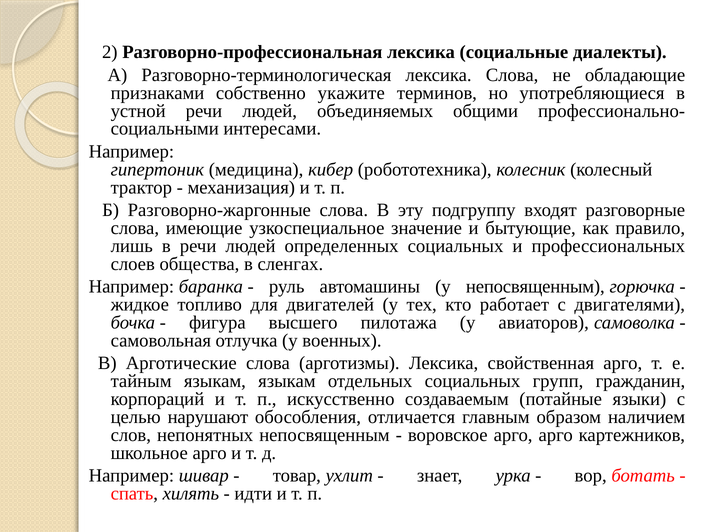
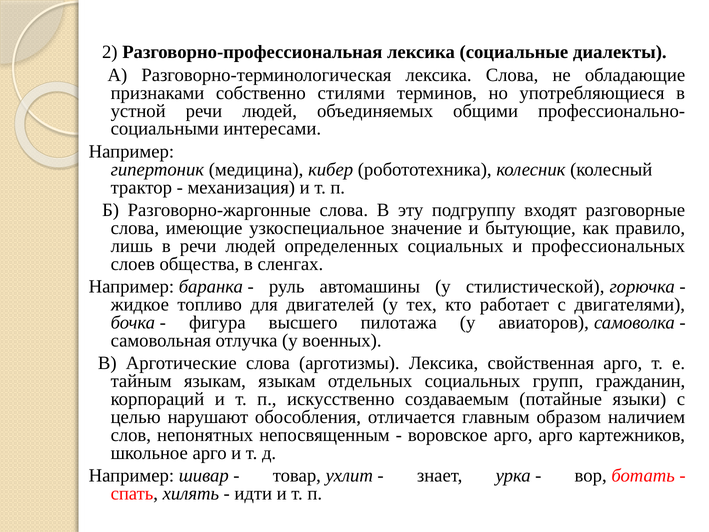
укажите: укажите -> стилями (351, 93)
у непосвященным: непосвященным -> стилистической (535, 286)
